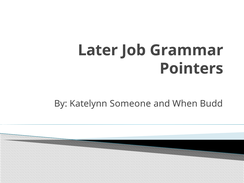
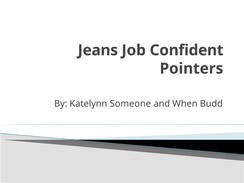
Later: Later -> Jeans (98, 50)
Grammar: Grammar -> Confident (187, 50)
